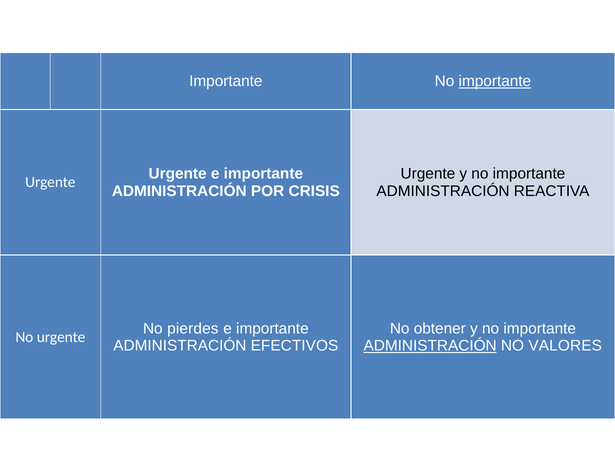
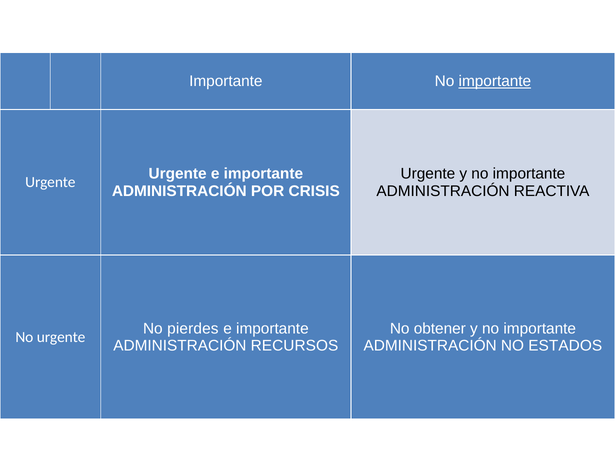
EFECTIVOS: EFECTIVOS -> RECURSOS (294, 346)
ADMINISTRACIÓN underline: present -> none (430, 346)
VALORES: VALORES -> ESTADOS (565, 346)
